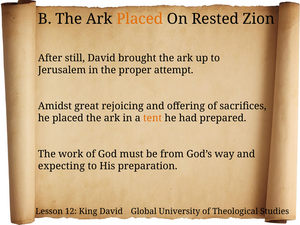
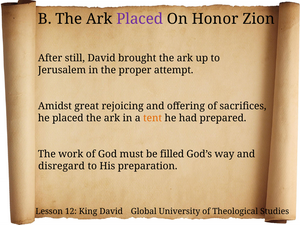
Placed colour: orange -> purple (140, 19)
Rested: Rested -> Honor (215, 19)
from: from -> filled (172, 154)
expecting: expecting -> disregard (61, 166)
